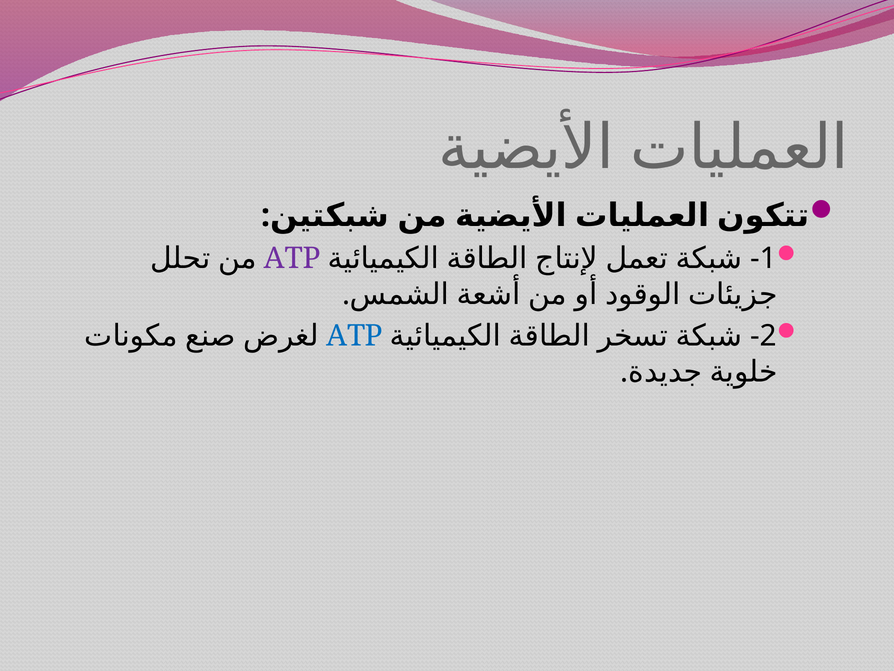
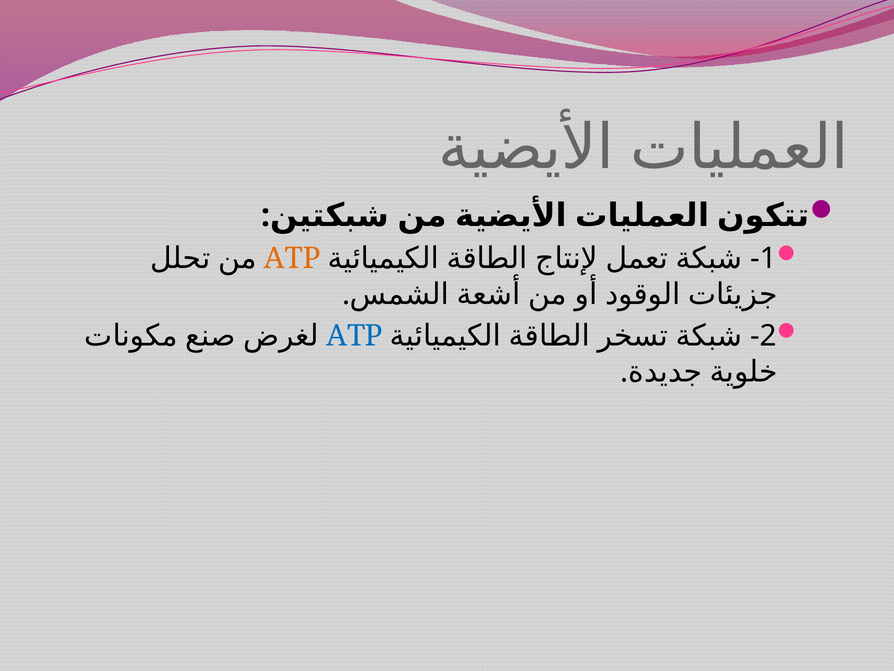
ATP colour: purple -> orange (292, 258)
